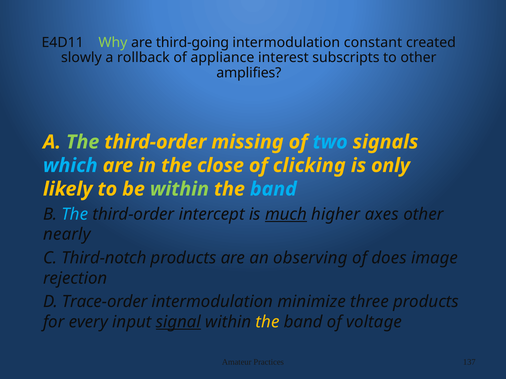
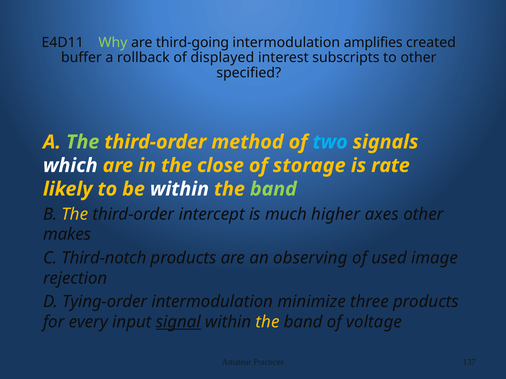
constant: constant -> amplifies (373, 42)
slowly: slowly -> buffer (81, 58)
appliance: appliance -> displayed (222, 58)
amplifies: amplifies -> specified (249, 73)
missing: missing -> method (247, 142)
which colour: light blue -> white (70, 166)
clicking: clicking -> storage (309, 166)
only: only -> rate (391, 166)
within colour: light green -> white (179, 189)
band colour: light blue -> light green (273, 189)
The colour: light blue -> yellow (75, 214)
much underline: present -> none (286, 214)
nearly: nearly -> makes (67, 235)
does: does -> used (389, 258)
Trace-order: Trace-order -> Tying-order (105, 302)
